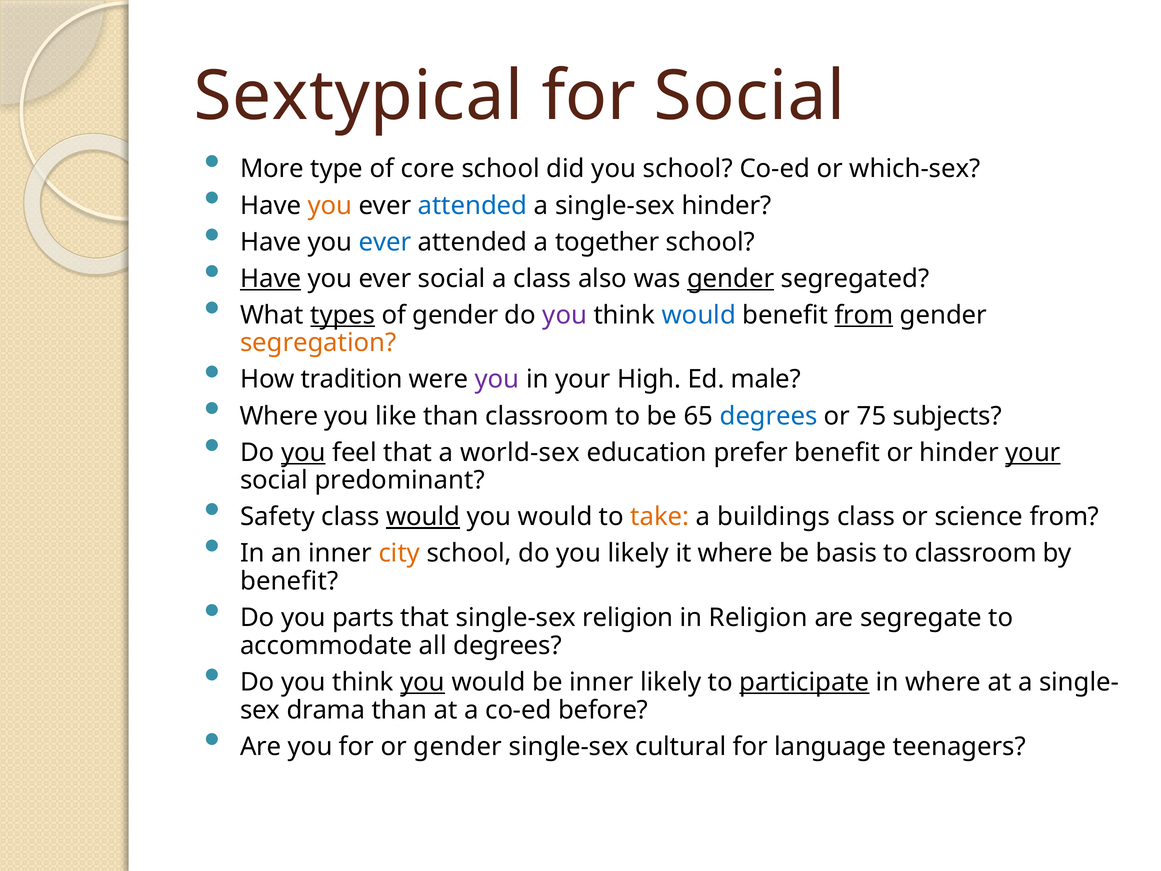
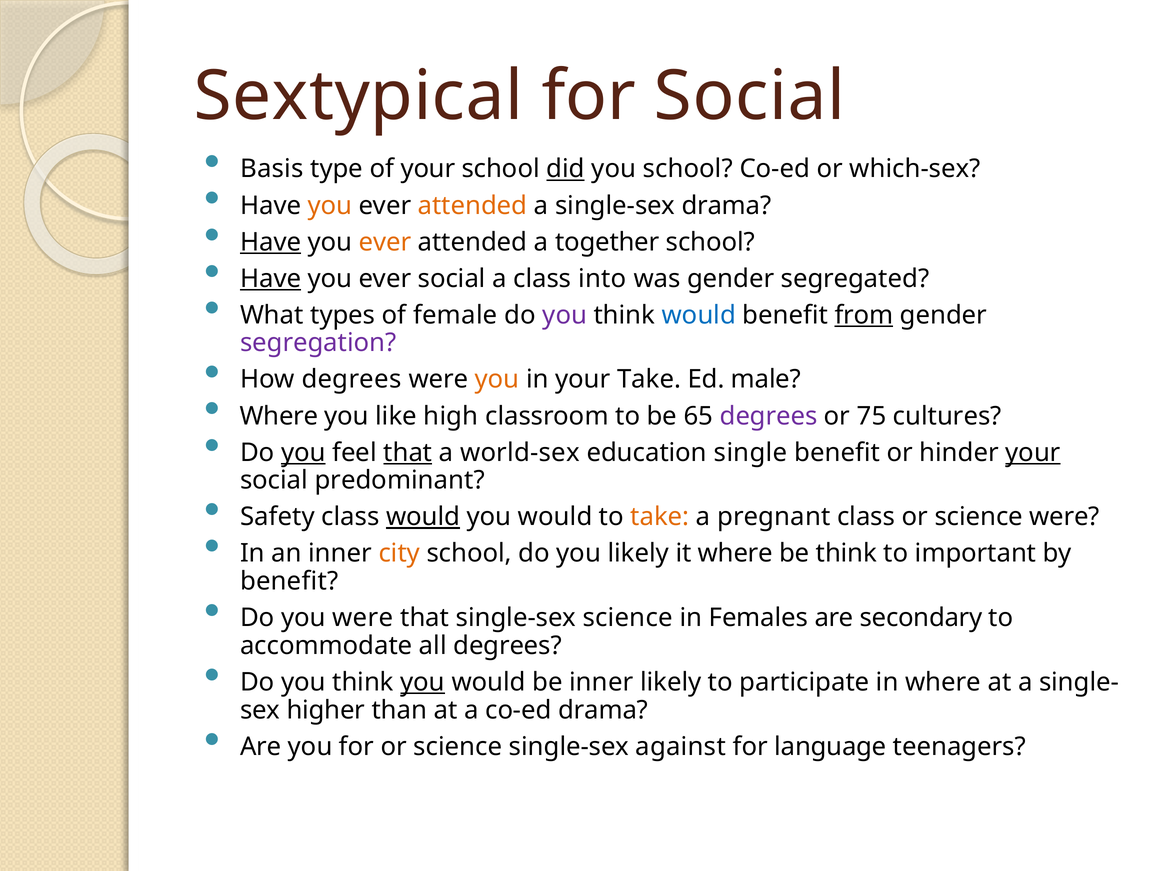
More: More -> Basis (272, 169)
of core: core -> your (428, 169)
did underline: none -> present (566, 169)
attended colour: blue -> orange (473, 205)
single-sex hinder: hinder -> drama (726, 205)
Have underline: none -> present (271, 242)
ever colour: blue -> orange (385, 242)
also: also -> into (602, 278)
gender underline: present -> none (731, 278)
types underline: present -> none (343, 315)
of gender: gender -> female (455, 315)
segregation colour: orange -> purple (318, 343)
How tradition: tradition -> degrees (351, 379)
you colour: purple -> orange (497, 379)
your High: High -> Take (649, 379)
like than: than -> high (451, 416)
degrees colour: blue -> purple (769, 416)
subjects: subjects -> cultures (947, 416)
that underline: none -> present (408, 452)
prefer: prefer -> single (751, 452)
buildings: buildings -> pregnant (774, 517)
science from: from -> were (1064, 517)
be basis: basis -> think (846, 553)
to classroom: classroom -> important (976, 553)
you parts: parts -> were (363, 618)
single-sex religion: religion -> science (628, 618)
in Religion: Religion -> Females (758, 618)
segregate: segregate -> secondary (921, 618)
participate underline: present -> none (804, 682)
drama: drama -> higher (326, 710)
co-ed before: before -> drama (603, 710)
for or gender: gender -> science (458, 746)
cultural: cultural -> against (681, 746)
